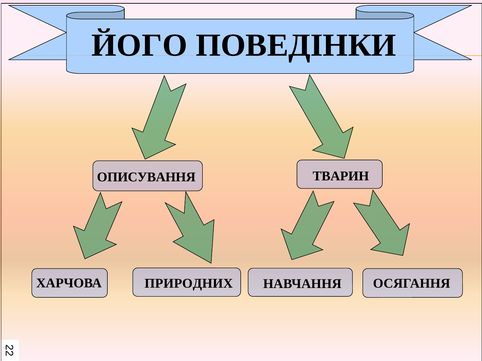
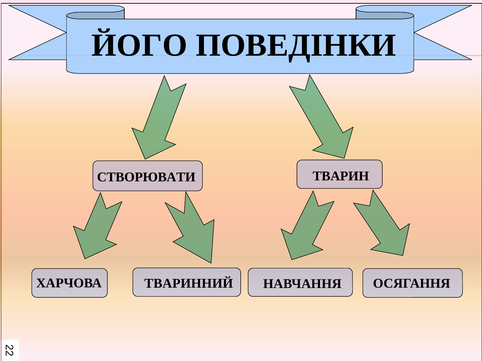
ОПИСУВАННЯ: ОПИСУВАННЯ -> СТВОРЮВАТИ (146, 177)
ПРИРОДНИХ: ПРИРОДНИХ -> ТВАРИННИЙ (189, 284)
